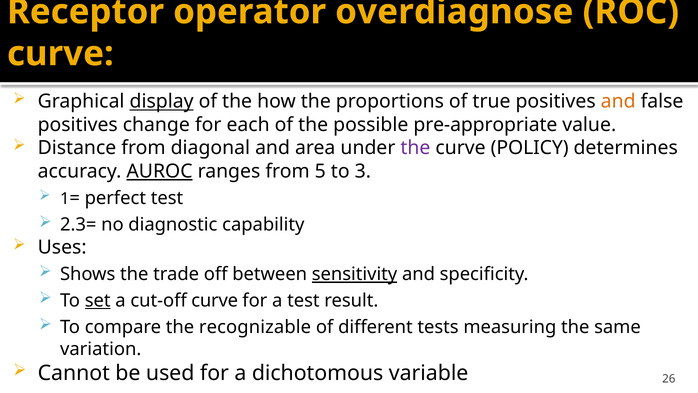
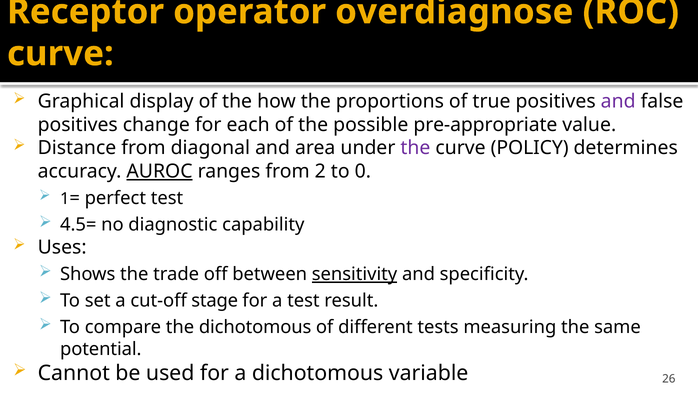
display underline: present -> none (162, 101)
and colour: orange -> purple (618, 101)
5: 5 -> 2 (320, 171)
3: 3 -> 0 (363, 171)
2.3=: 2.3= -> 4.5= (78, 224)
set underline: present -> none (98, 300)
cut-off curve: curve -> stage (215, 300)
the recognizable: recognizable -> dichotomous (255, 327)
variation: variation -> potential (101, 349)
